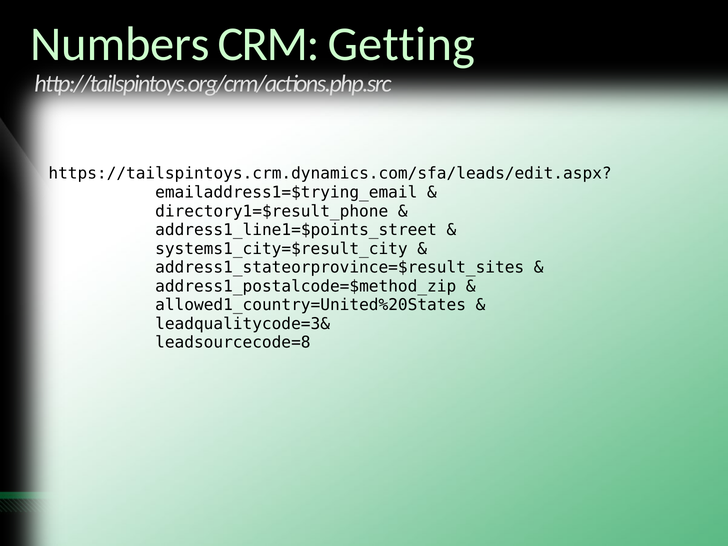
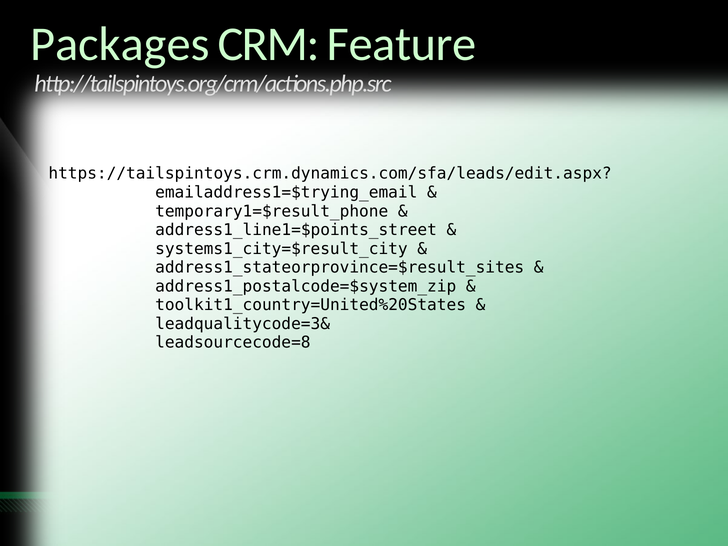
Numbers: Numbers -> Packages (120, 44)
Getting: Getting -> Feature (402, 44)
directory1=$result_phone: directory1=$result_phone -> temporary1=$result_phone (272, 211)
address1_postalcode=$method_zip: address1_postalcode=$method_zip -> address1_postalcode=$system_zip (306, 286)
allowed1_country=United%20States: allowed1_country=United%20States -> toolkit1_country=United%20States (311, 305)
